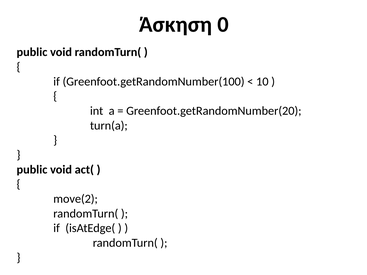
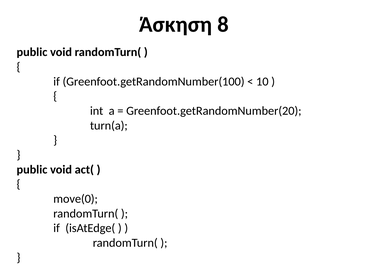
0: 0 -> 8 (223, 25)
move(2: move(2 -> move(0 (76, 199)
